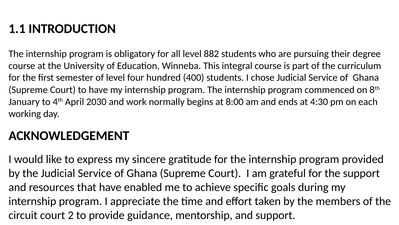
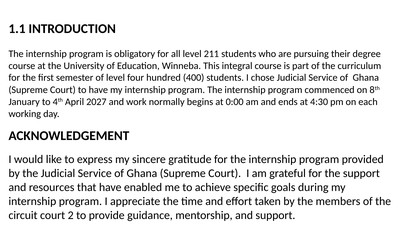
882: 882 -> 211 (211, 54)
2030: 2030 -> 2027 (96, 101)
8:00: 8:00 -> 0:00 (235, 101)
